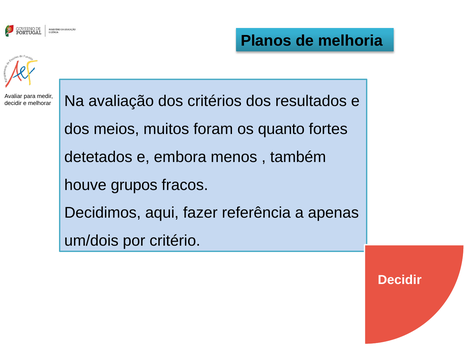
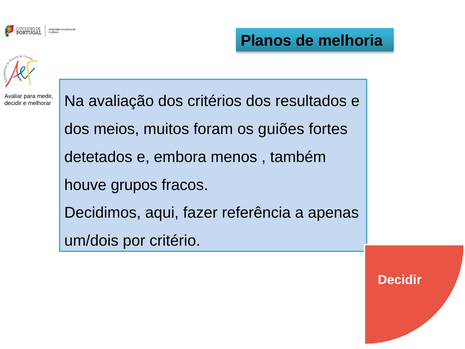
quanto: quanto -> guiões (281, 129)
